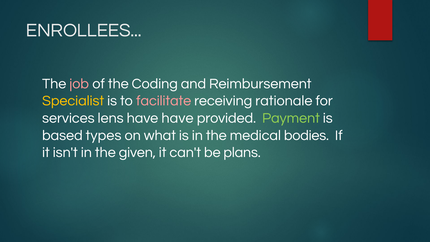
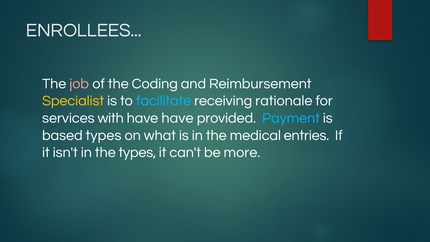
facilitate colour: pink -> light blue (164, 101)
lens: lens -> with (111, 118)
Payment colour: light green -> light blue (291, 118)
bodies: bodies -> entries (306, 135)
the given: given -> types (137, 152)
plans: plans -> more (242, 152)
